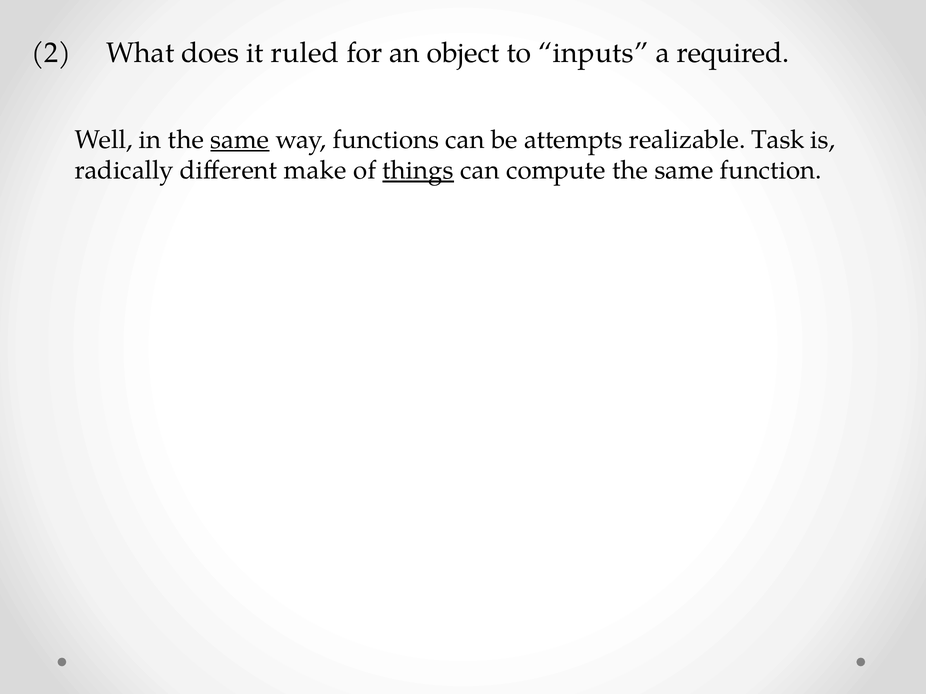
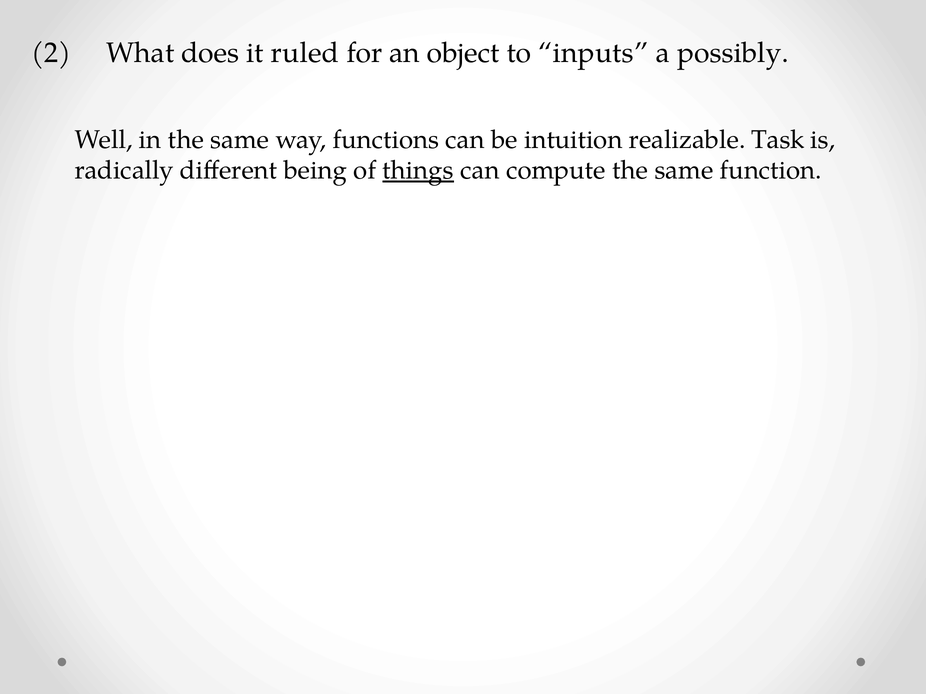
required: required -> possibly (733, 53)
same underline: present -> none (240, 140)
attempts: attempts -> intuition (573, 140)
make: make -> being (315, 171)
